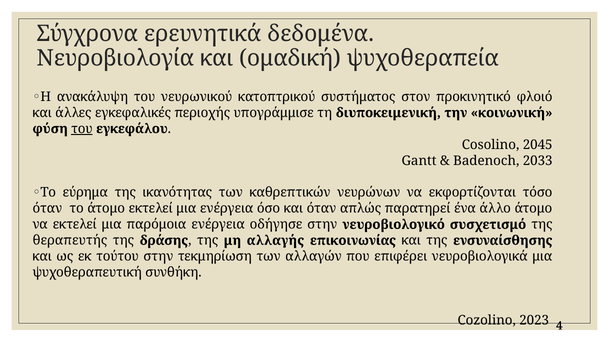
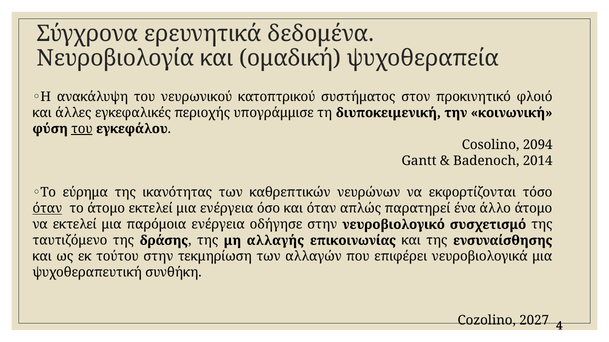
2045: 2045 -> 2094 (538, 145)
2033: 2033 -> 2014 (538, 161)
όταν underline: none -> present (47, 209)
θεραπευτής: θεραπευτής -> ταυτιζόμενο (70, 241)
2023: 2023 -> 2027 (534, 321)
